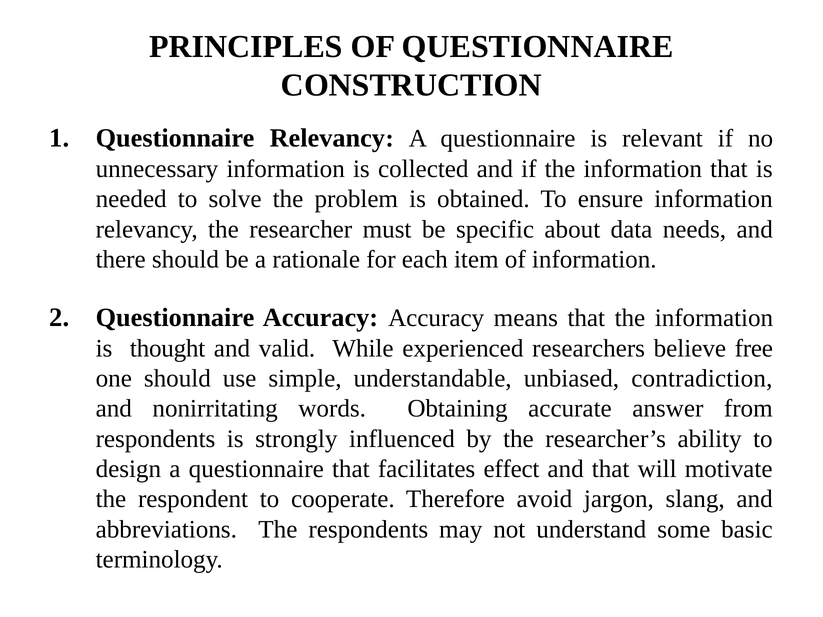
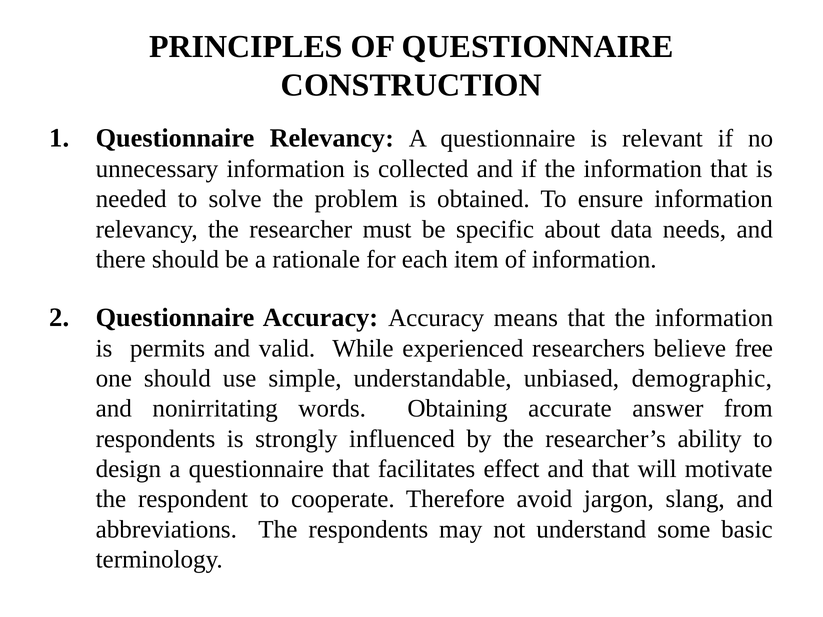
thought: thought -> permits (168, 348)
contradiction: contradiction -> demographic (702, 379)
